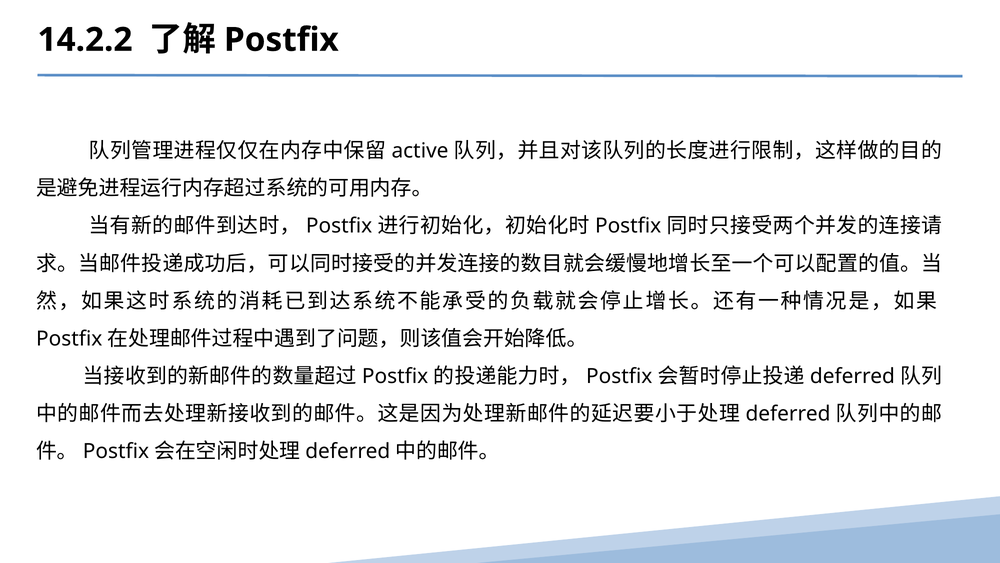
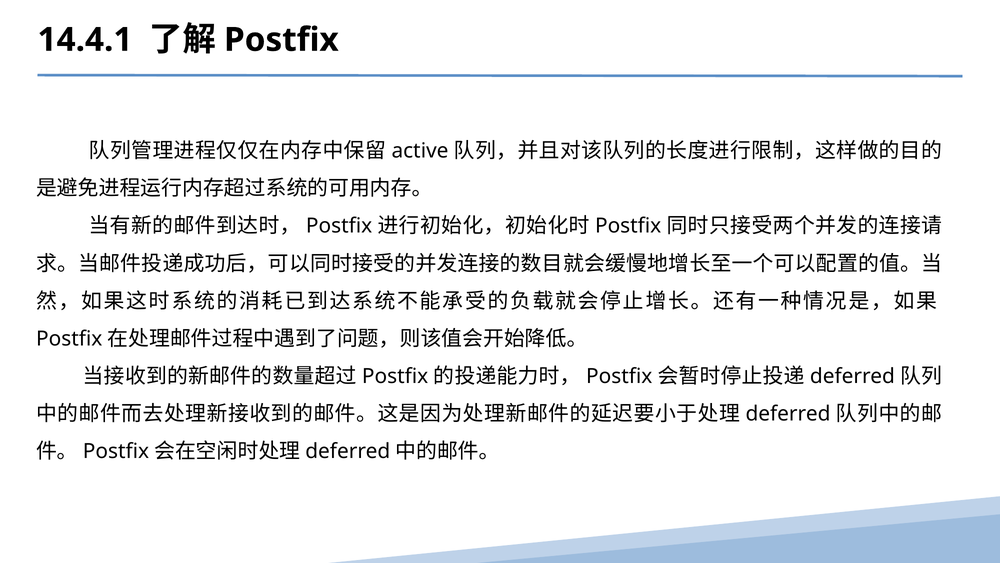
14.2.2: 14.2.2 -> 14.4.1 (85, 40)
